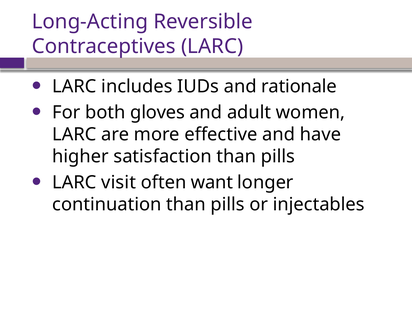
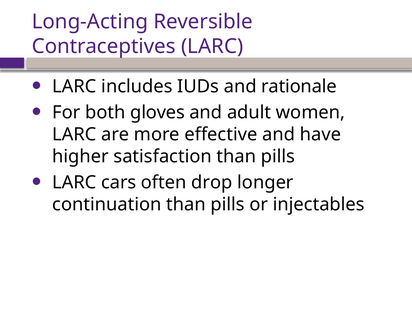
visit: visit -> cars (119, 182)
want: want -> drop (212, 182)
